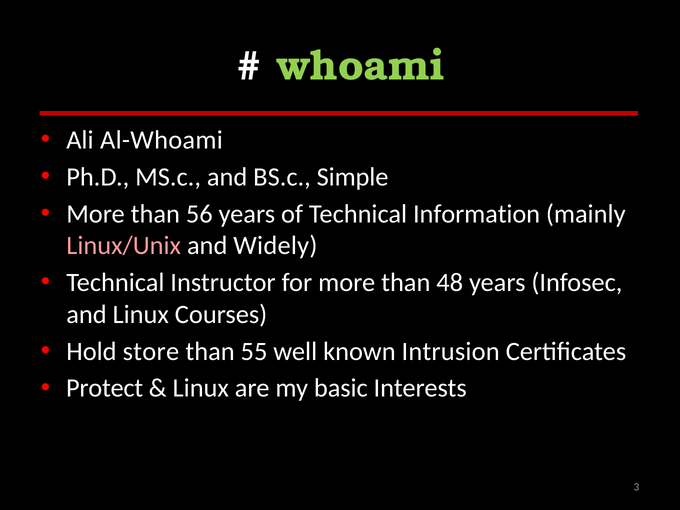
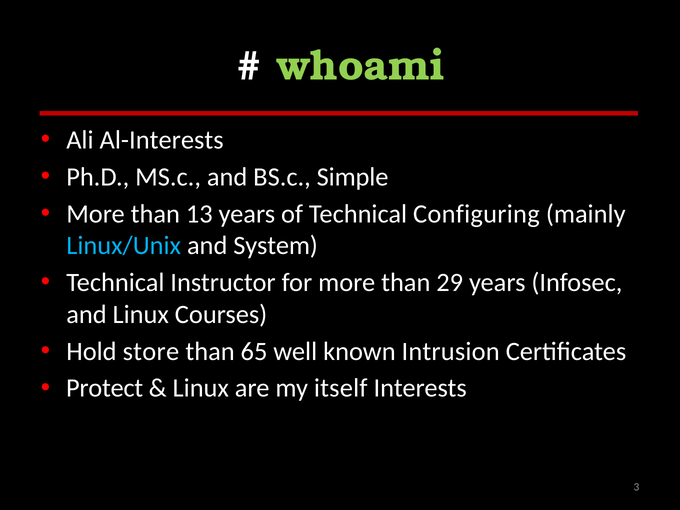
Al-Whoami: Al-Whoami -> Al-Interests (162, 140)
56: 56 -> 13 (199, 214)
Information: Information -> Configuring (476, 214)
Linux/Unix colour: pink -> light blue (124, 246)
Widely: Widely -> System (276, 246)
48: 48 -> 29 (450, 283)
55: 55 -> 65 (254, 351)
basic: basic -> itself (341, 388)
